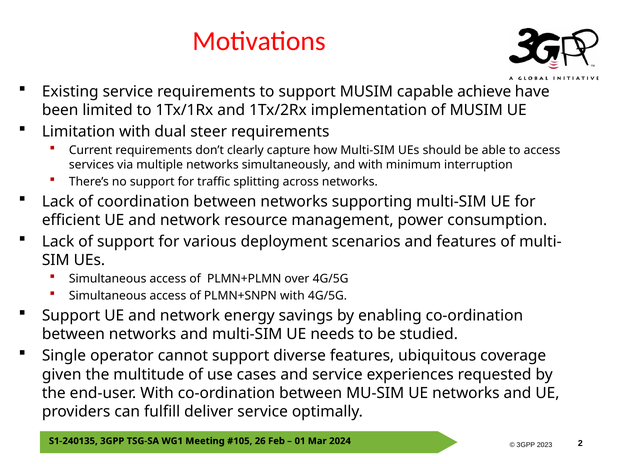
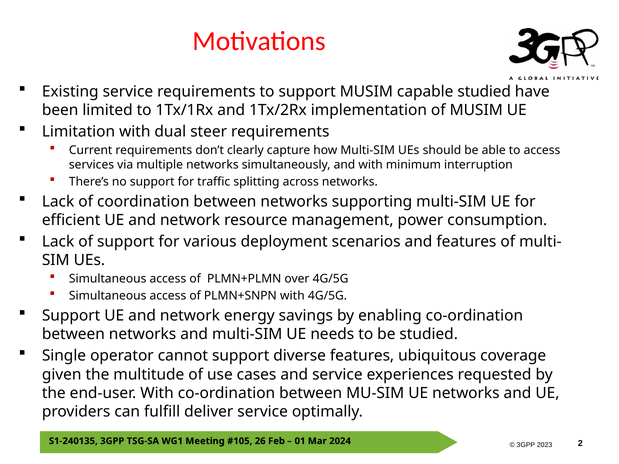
capable achieve: achieve -> studied (484, 92)
